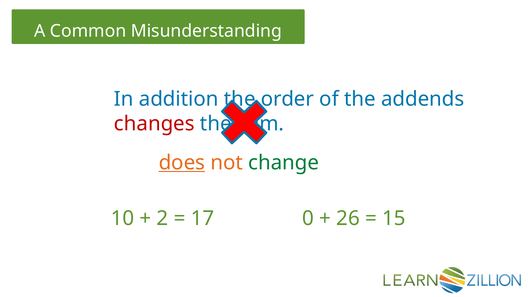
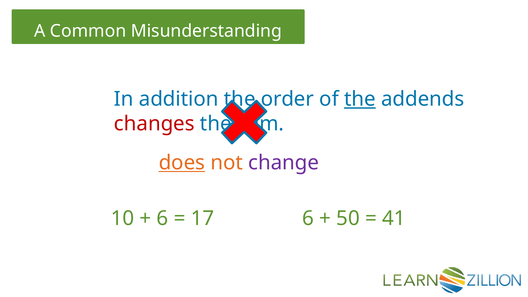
the underline: none -> present (360, 99)
change colour: green -> purple (284, 163)
2: 2 -> 6 (162, 219)
17 0: 0 -> 6 (308, 219)
26: 26 -> 50 (348, 219)
15: 15 -> 41 (394, 219)
